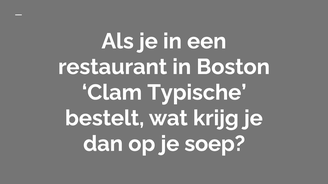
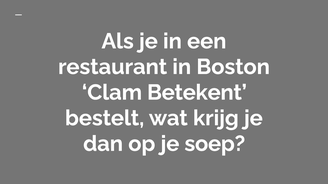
Typische: Typische -> Betekent (197, 93)
